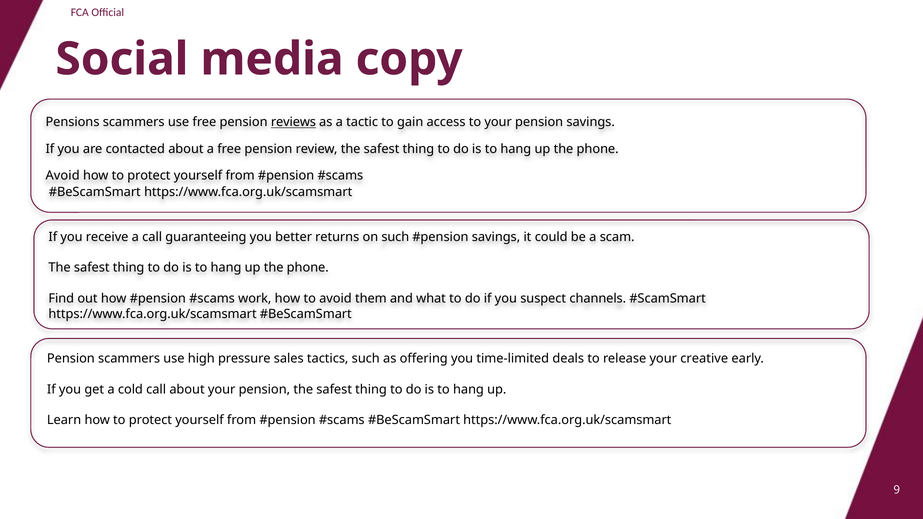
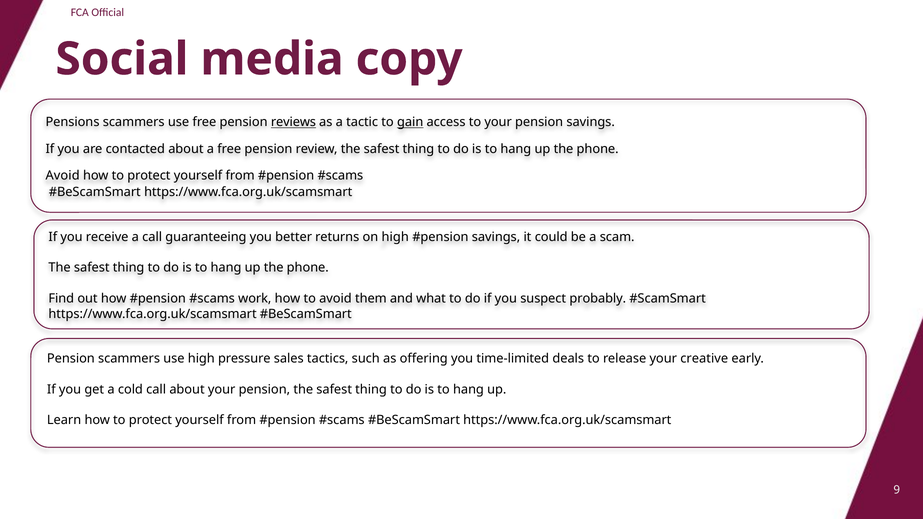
gain underline: none -> present (410, 122)
on such: such -> high (395, 237)
channels: channels -> probably (598, 299)
